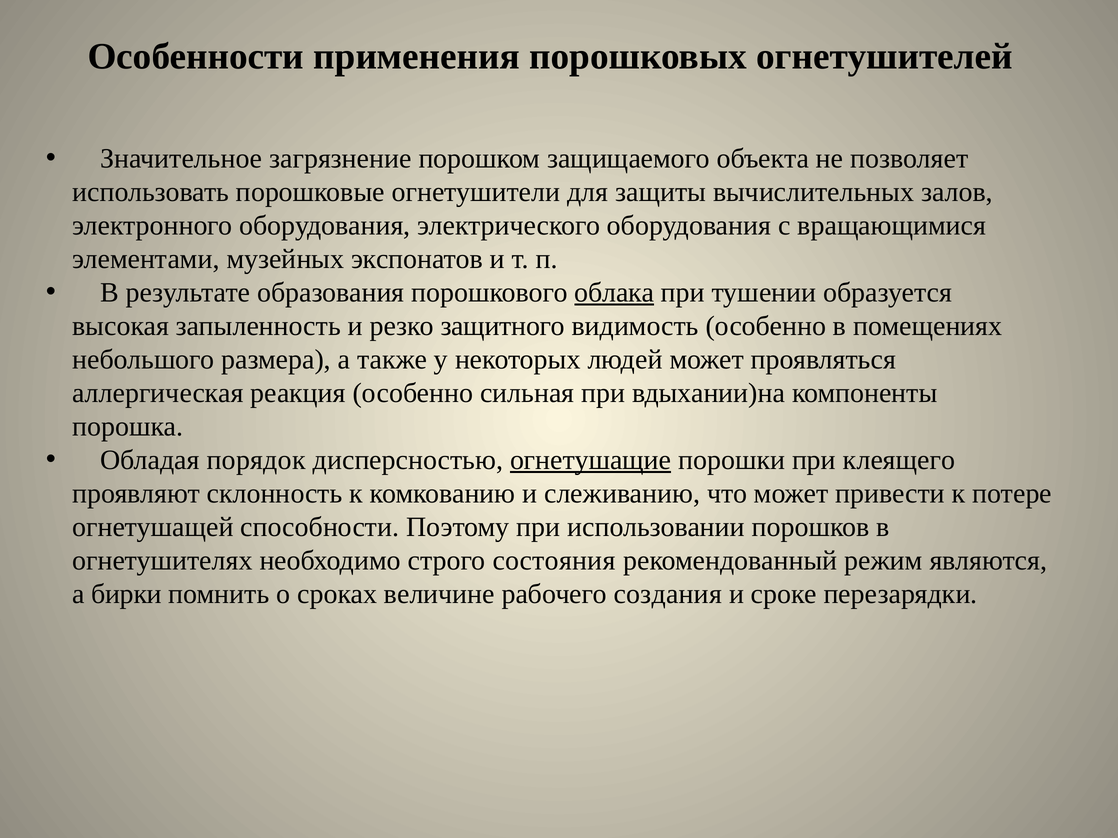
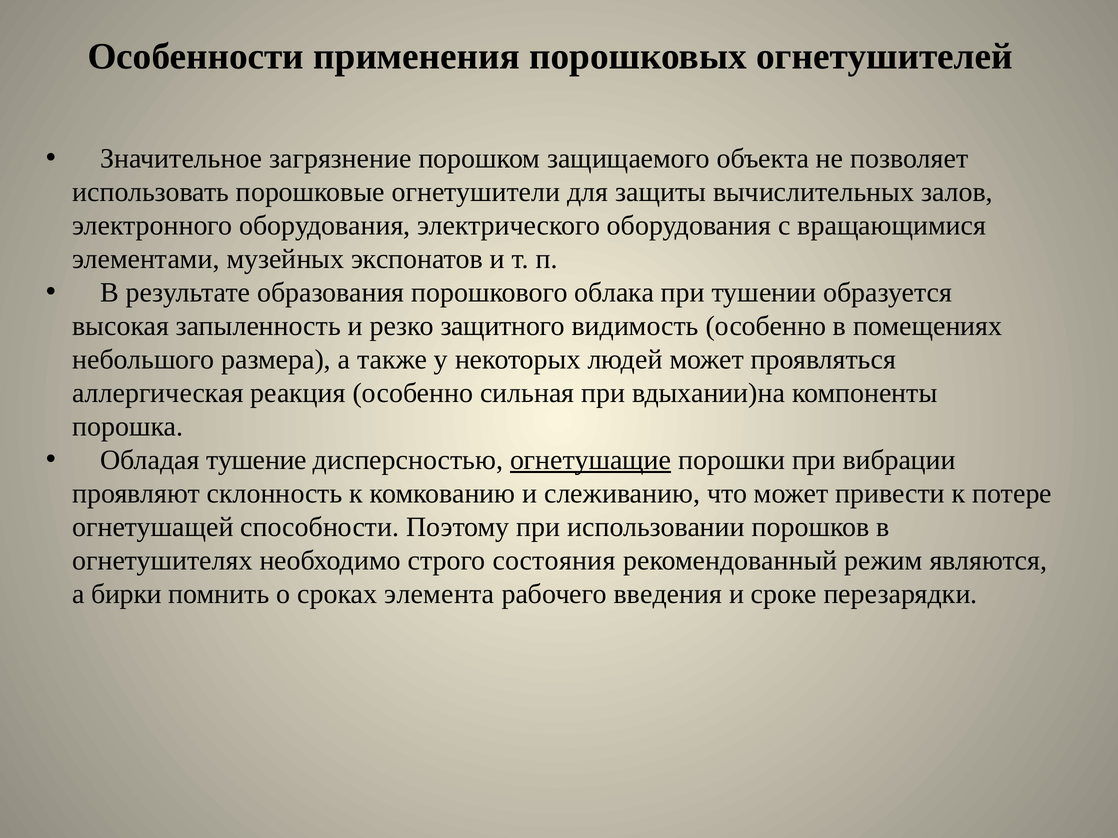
облака underline: present -> none (614, 293)
порядок: порядок -> тушение (256, 460)
клеящего: клеящего -> вибрации (899, 460)
величине: величине -> элемента (439, 594)
создания: создания -> введения (668, 594)
